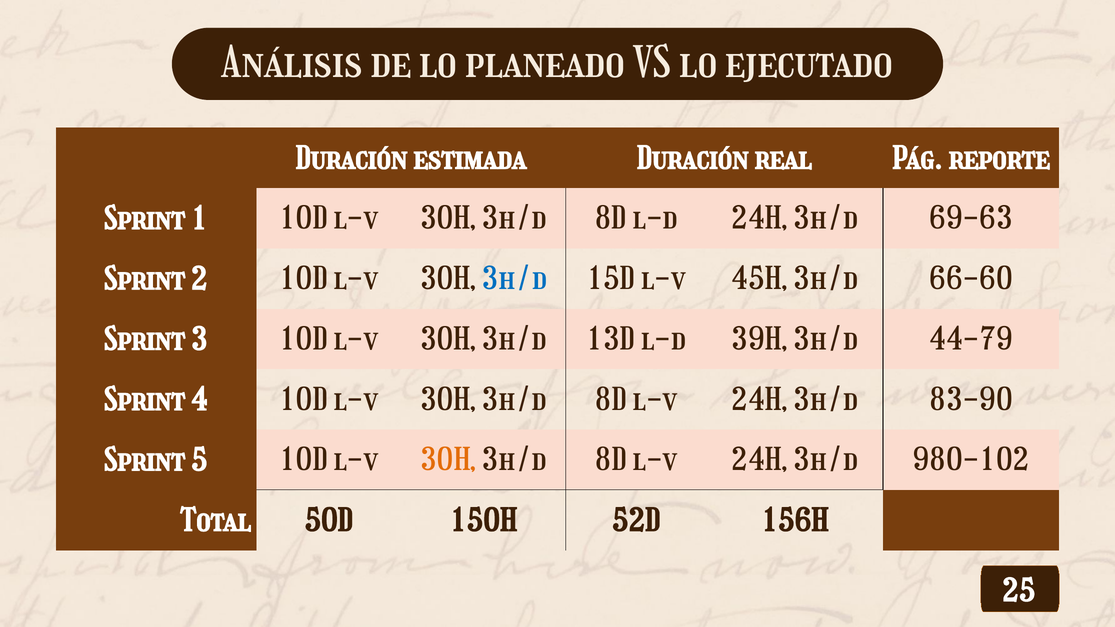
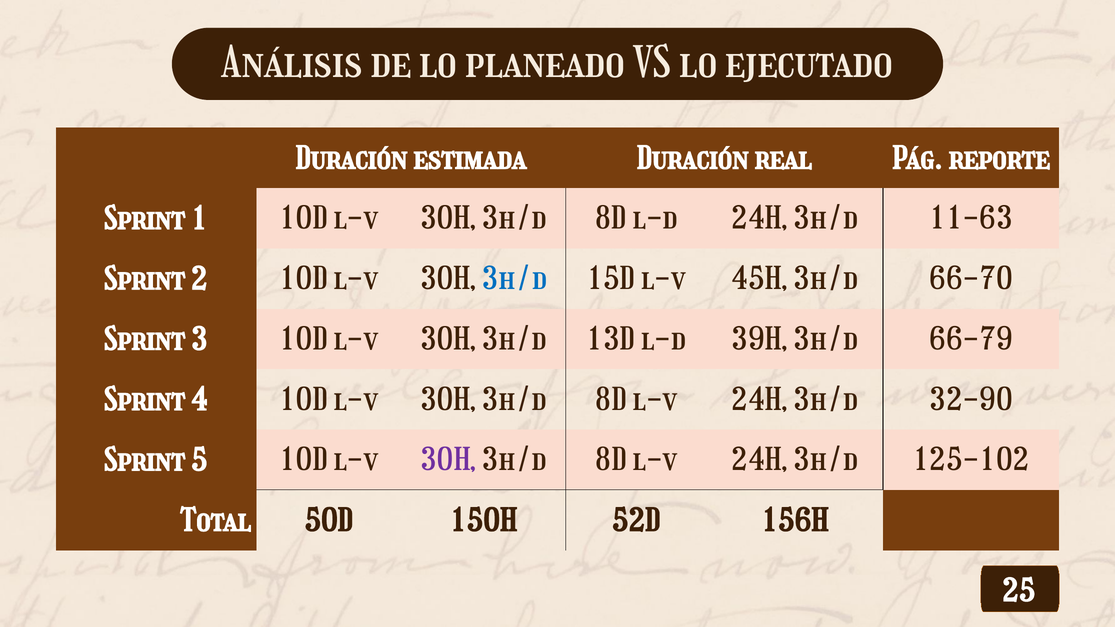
69-63: 69-63 -> 11-63 (971, 219)
66-60: 66-60 -> 66-70 (971, 279)
44-79: 44-79 -> 66-79 (971, 340)
83-90: 83-90 -> 32-90 (971, 400)
30H colour: orange -> purple (448, 460)
980-102: 980-102 -> 125-102 (971, 460)
